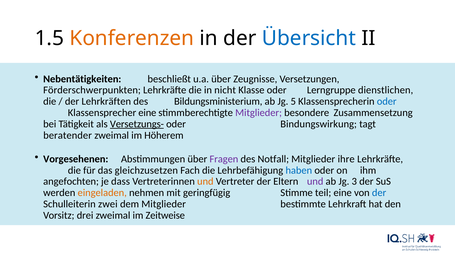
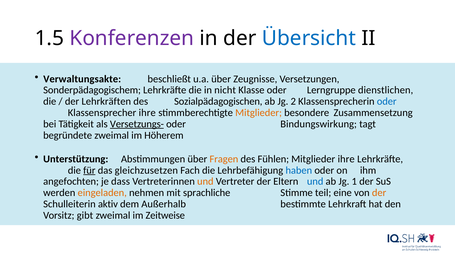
Konferenzen colour: orange -> purple (132, 38)
Nebentätigkeiten: Nebentätigkeiten -> Verwaltungsakte (82, 79)
Förderschwerpunkten: Förderschwerpunkten -> Sonderpädagogischem (92, 90)
Bildungsministerium: Bildungsministerium -> Sozialpädagogischen (218, 101)
5: 5 -> 2 (293, 101)
Klassensprecher eine: eine -> ihre (147, 113)
Mitglieder colour: purple -> orange (259, 113)
beratender: beratender -> begründete (68, 135)
Vorgesehenen: Vorgesehenen -> Unterstützung (76, 159)
Fragen colour: purple -> orange (224, 159)
Notfall: Notfall -> Fühlen (273, 159)
für underline: none -> present (89, 170)
und colour: purple -> blue (315, 182)
3: 3 -> 1 (354, 182)
geringfügig: geringfügig -> sprachliche (207, 193)
der colour: blue -> orange (379, 193)
zwei: zwei -> aktiv (108, 204)
dem Mitglieder: Mitglieder -> Außerhalb (164, 204)
drei: drei -> gibt (85, 215)
